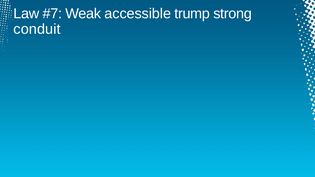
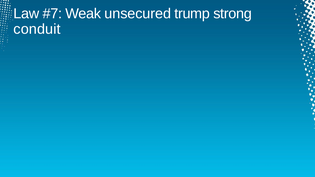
accessible: accessible -> unsecured (138, 14)
